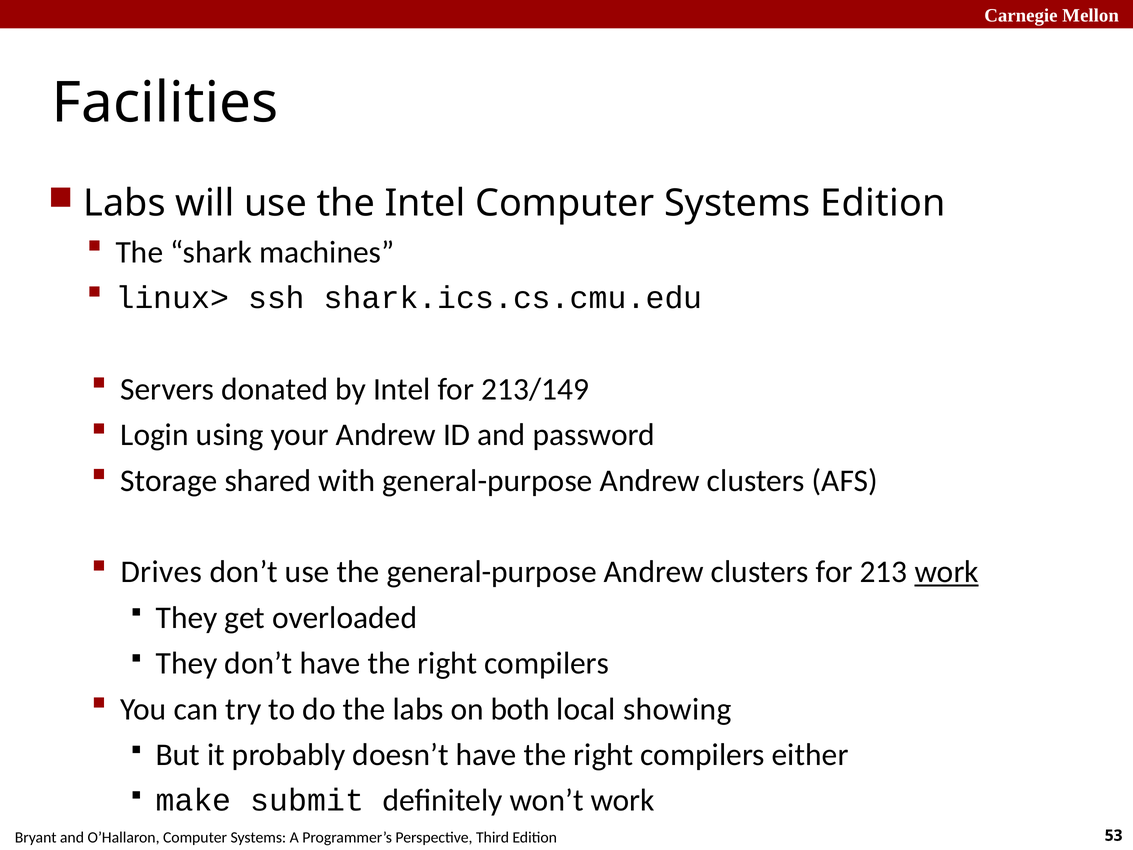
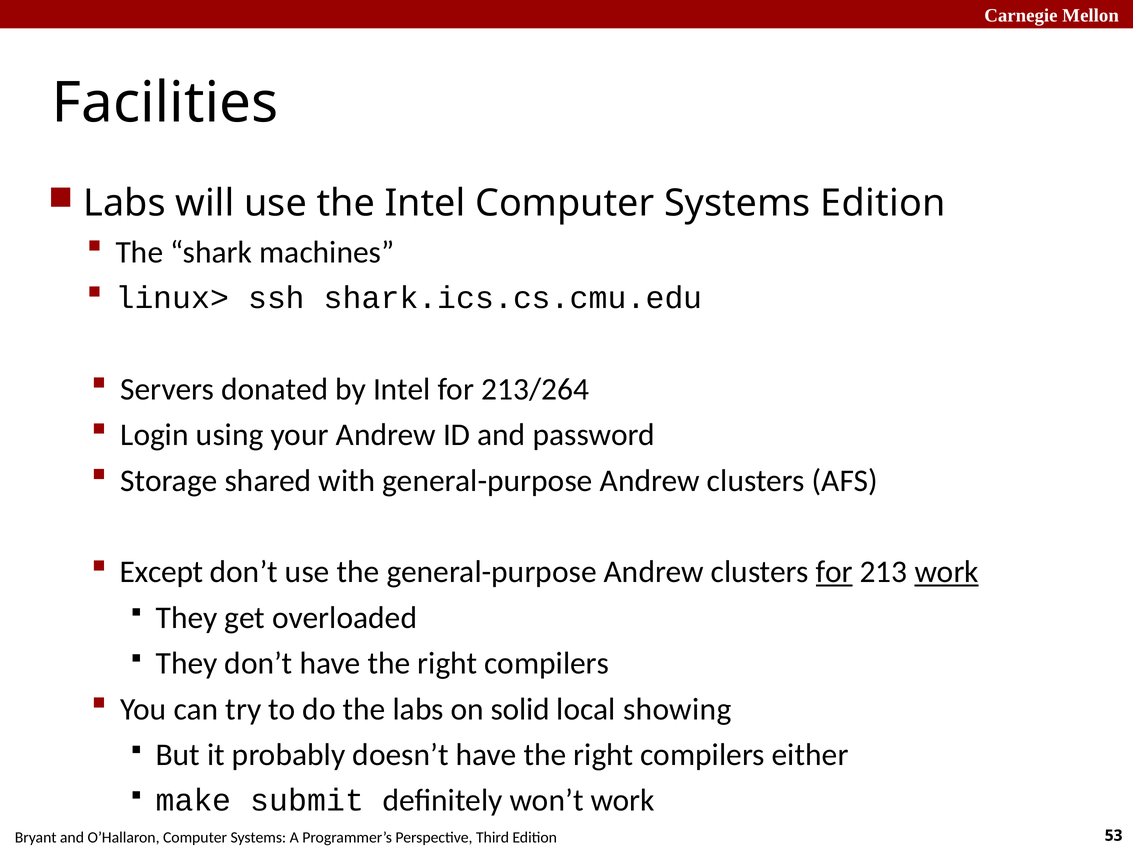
213/149: 213/149 -> 213/264 (535, 389)
Drives: Drives -> Except (162, 572)
for underline: none -> present (834, 572)
both: both -> solid (520, 709)
